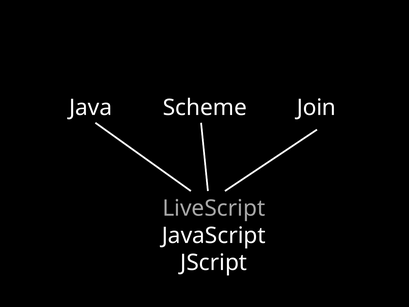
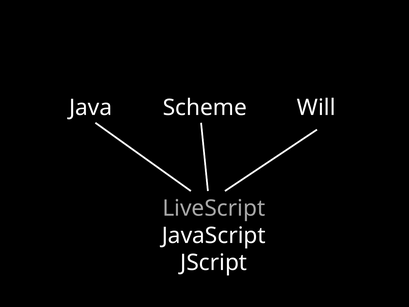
Join: Join -> Will (316, 108)
